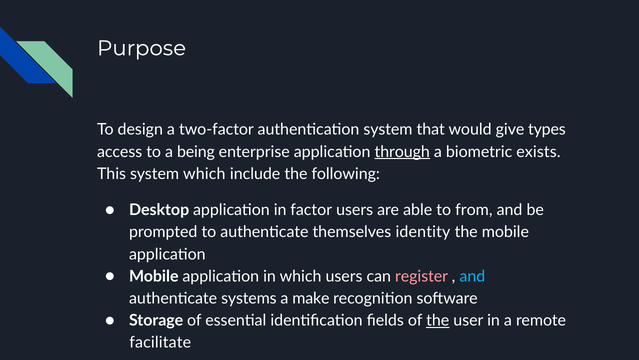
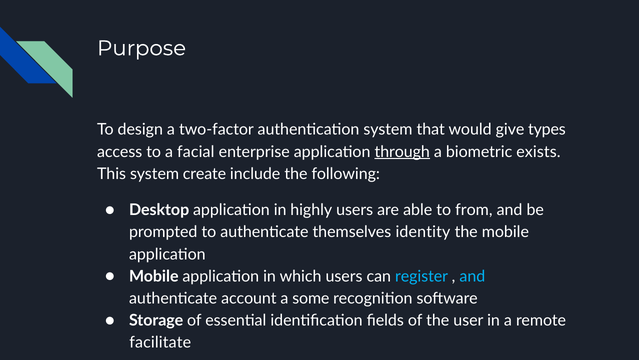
being: being -> facial (196, 152)
system which: which -> create (204, 174)
factor: factor -> highly (311, 210)
register colour: pink -> light blue (422, 276)
systems: systems -> account (249, 298)
make: make -> some (311, 298)
the underline: present -> none (438, 320)
